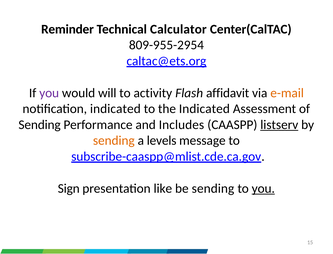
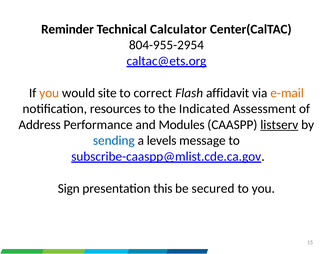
809-955-2954: 809-955-2954 -> 804-955-2954 (166, 45)
you colour: purple -> orange (49, 93)
will: will -> site (107, 93)
activity: activity -> correct (153, 93)
notification indicated: indicated -> resources (115, 109)
Sending: Sending -> Address (40, 125)
Includes: Includes -> Modules (182, 125)
sending colour: orange -> blue (114, 140)
like: like -> this (163, 188)
be sending: sending -> secured (213, 188)
you underline: present -> none (263, 188)
